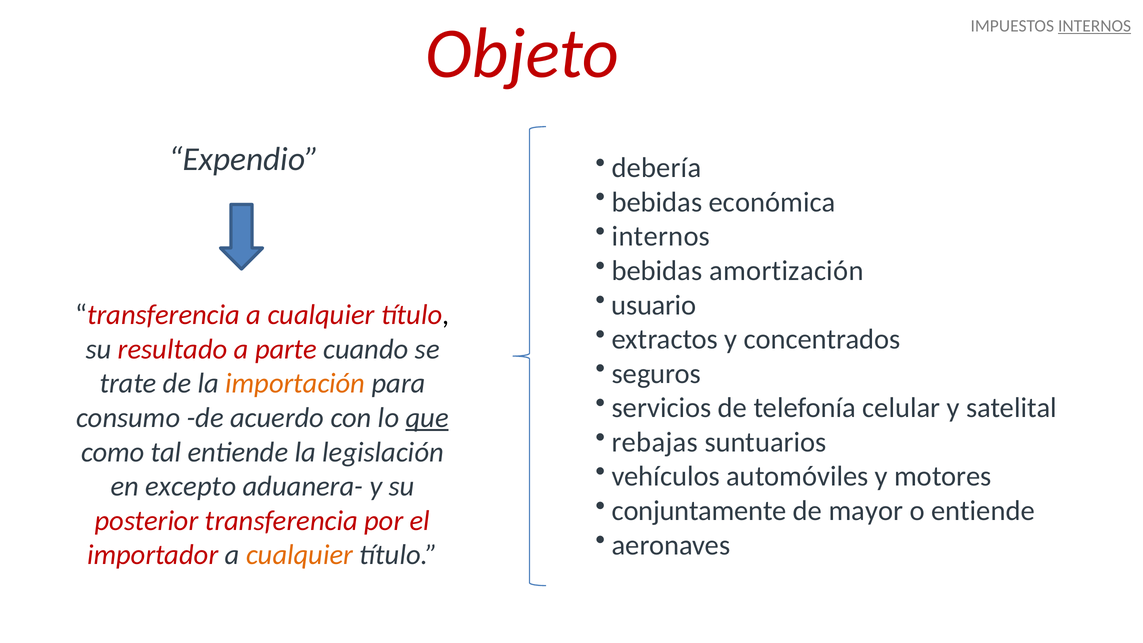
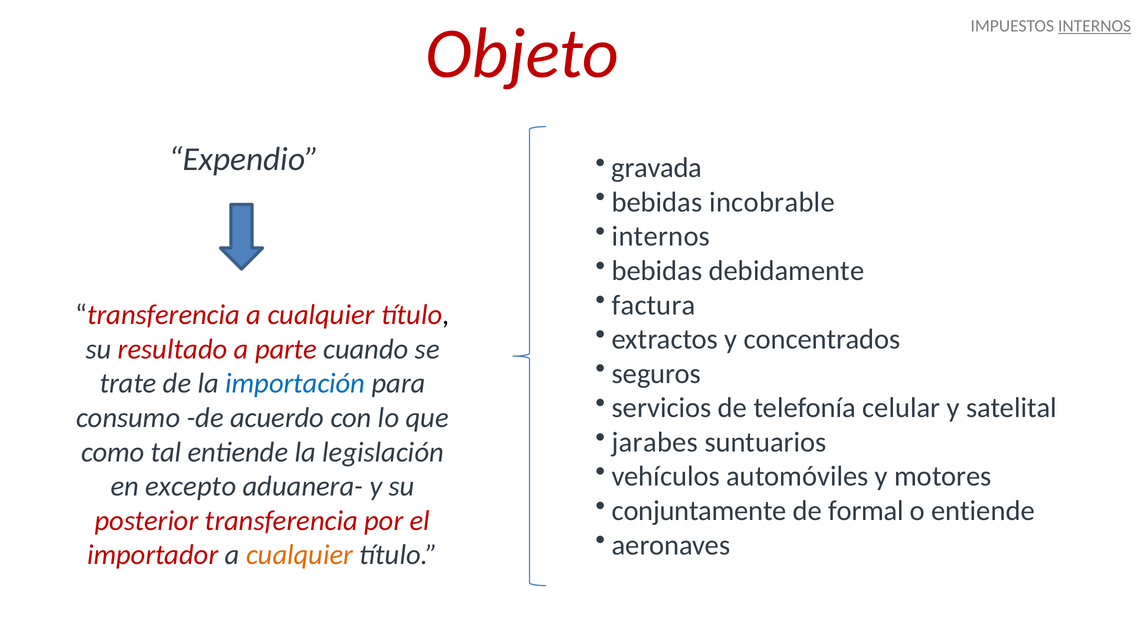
debería: debería -> gravada (657, 168)
económica: económica -> incobrable (772, 202)
amortización: amortización -> debidamente (786, 271)
usuario: usuario -> factura (654, 305)
importación colour: orange -> blue (295, 383)
que underline: present -> none (427, 418)
rebajas: rebajas -> jarabes (655, 442)
mayor: mayor -> formal (866, 511)
